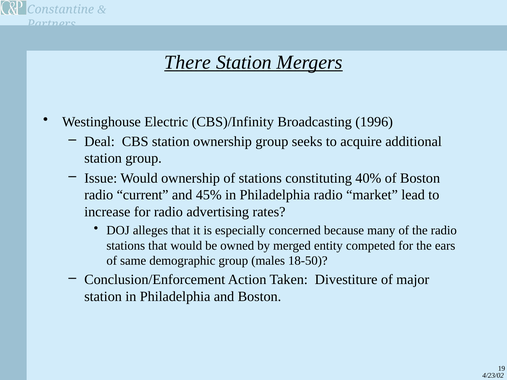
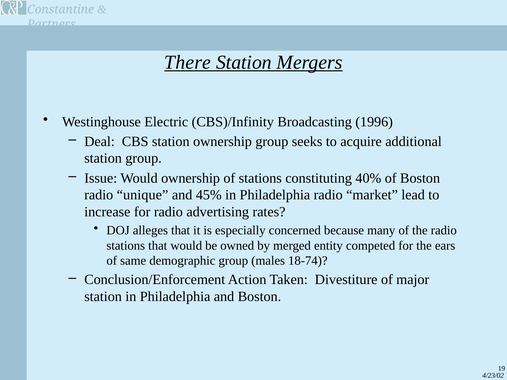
current: current -> unique (143, 195)
18-50: 18-50 -> 18-74 (308, 261)
